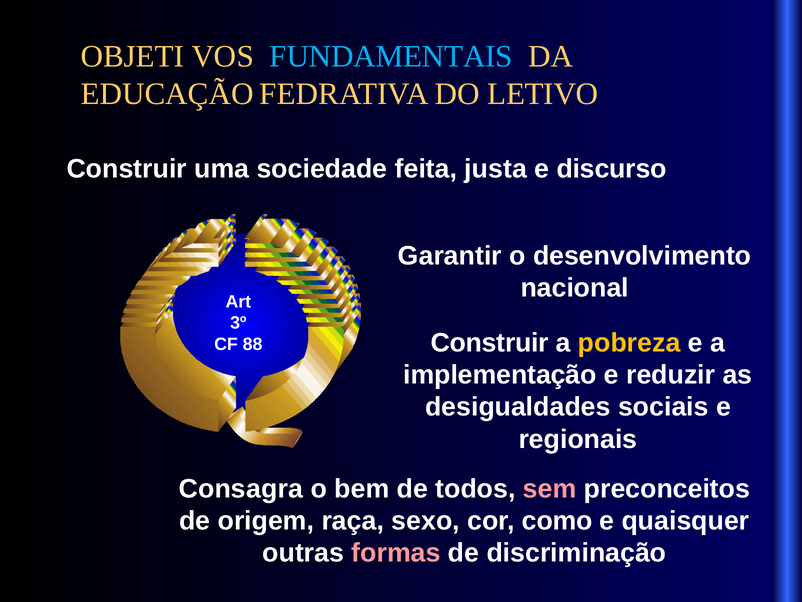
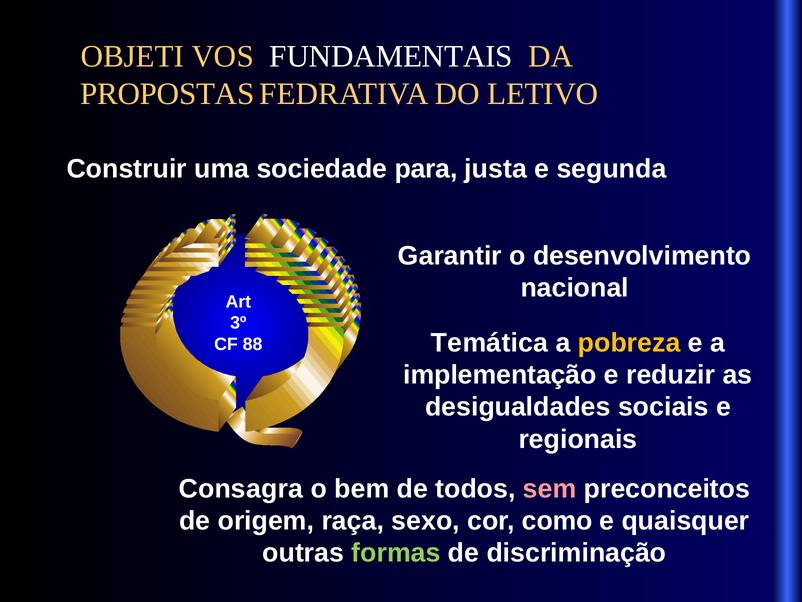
FUNDAMENTAIS colour: light blue -> white (391, 56)
EDUCAÇÃO: EDUCAÇÃO -> PROPOSTAS (167, 94)
feita: feita -> para (426, 169)
discurso: discurso -> segunda (611, 169)
88 Construir: Construir -> Temática (490, 343)
formas colour: pink -> light green (396, 552)
